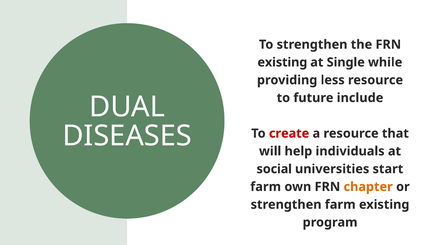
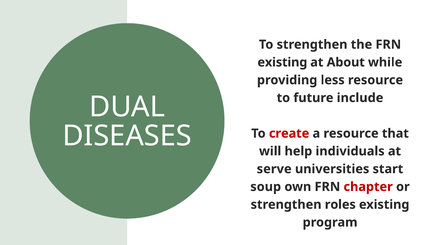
Single: Single -> About (346, 62)
social: social -> serve (274, 169)
farm: farm -> soup (266, 187)
chapter colour: orange -> red (368, 187)
strengthen farm: farm -> roles (340, 205)
